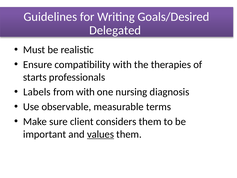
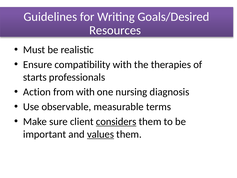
Delegated: Delegated -> Resources (115, 30)
Labels: Labels -> Action (37, 92)
considers underline: none -> present (116, 121)
